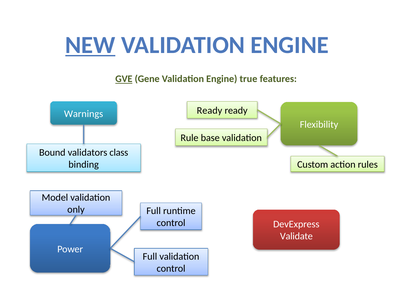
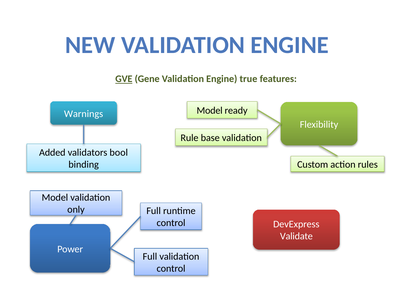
NEW underline: present -> none (90, 45)
Ready: Ready -> Model (210, 110)
Bound: Bound -> Added (52, 152)
class: class -> bool (119, 152)
